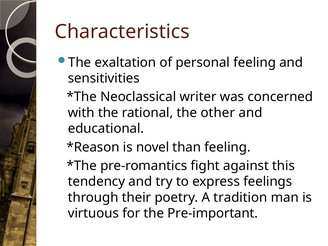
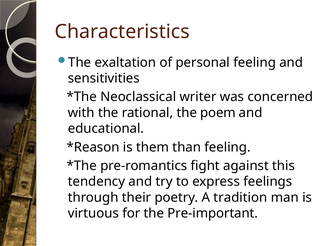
other: other -> poem (218, 113)
novel: novel -> them (153, 147)
